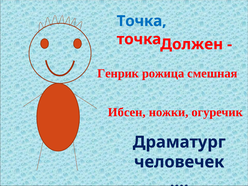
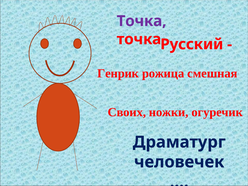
Точка colour: blue -> purple (142, 21)
Должен: Должен -> Русский (192, 44)
Ибсен: Ибсен -> Своих (127, 112)
